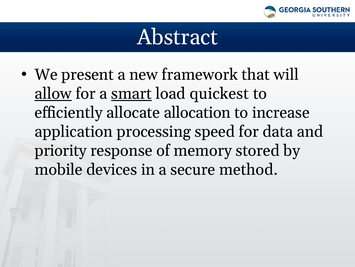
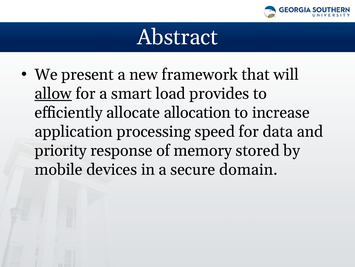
smart underline: present -> none (131, 93)
quickest: quickest -> provides (219, 93)
method: method -> domain (248, 169)
